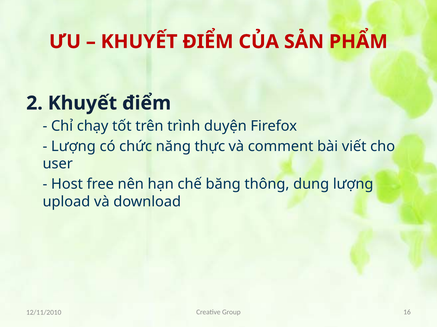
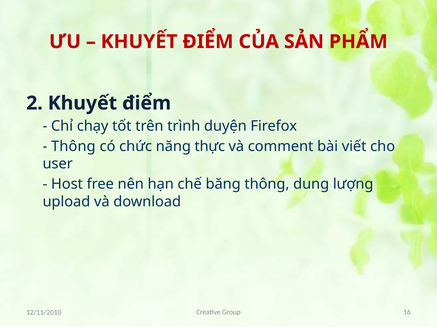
Lượng: Lượng -> Thông (73, 147)
